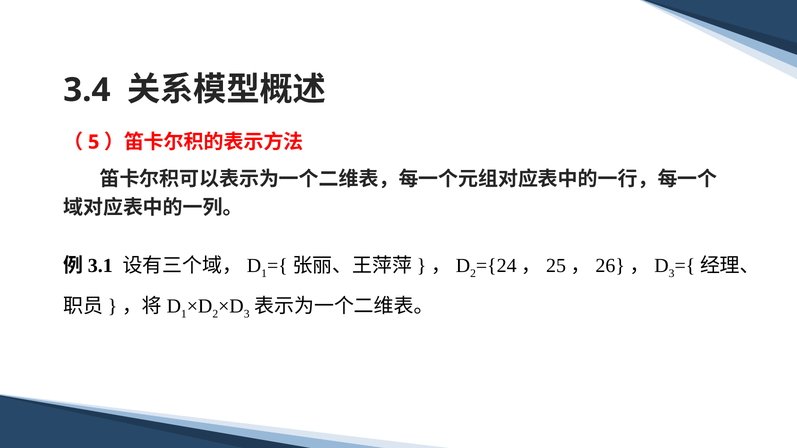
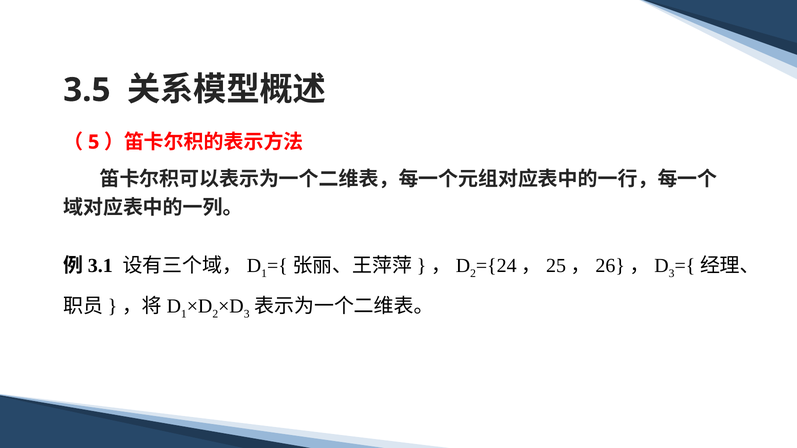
3.4: 3.4 -> 3.5 (87, 90)
